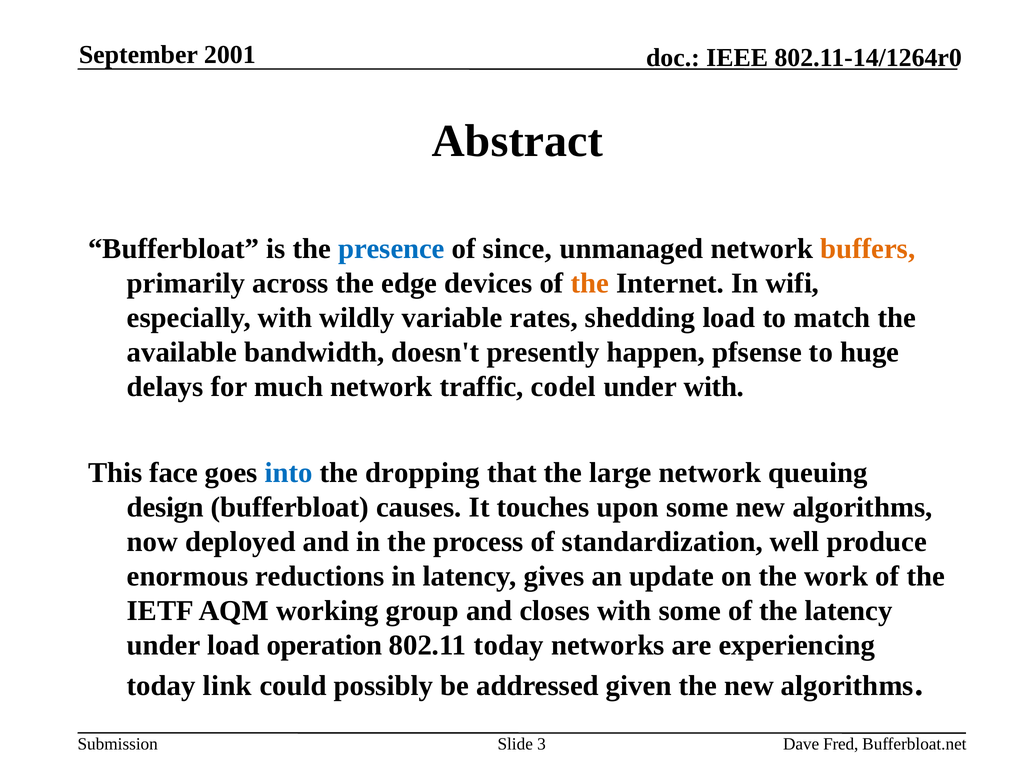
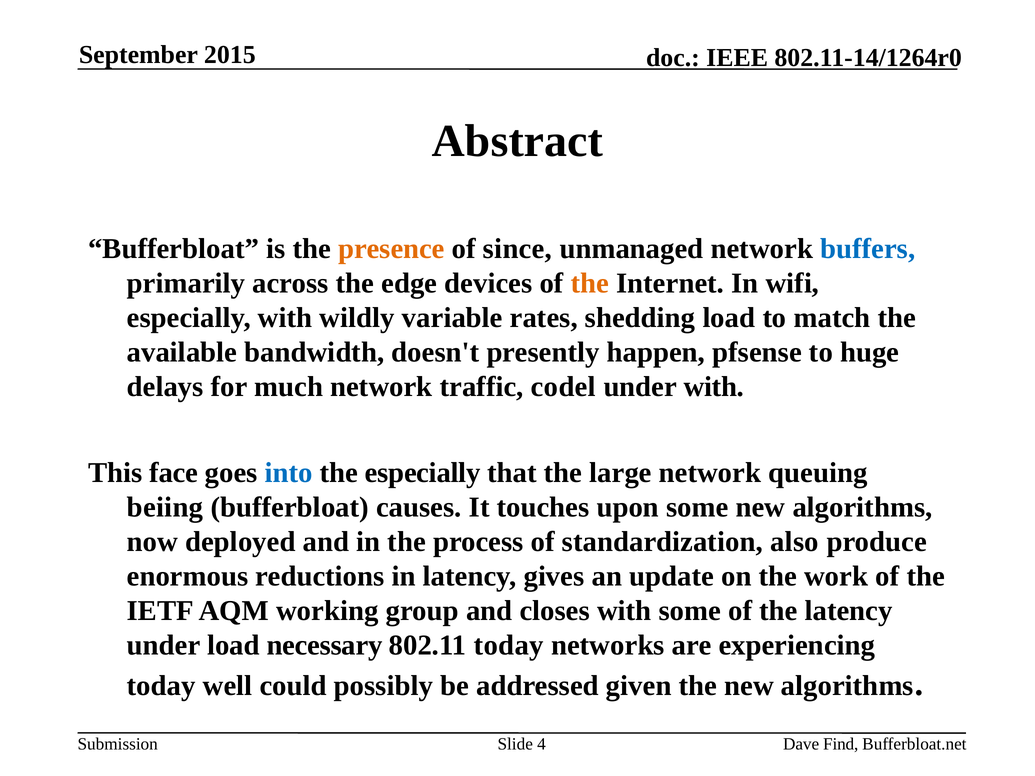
2001: 2001 -> 2015 (230, 55)
presence colour: blue -> orange (391, 249)
buffers colour: orange -> blue (868, 249)
the dropping: dropping -> especially (423, 473)
design: design -> beiing (165, 508)
well: well -> also (794, 542)
operation: operation -> necessary (324, 646)
link: link -> well (228, 686)
3: 3 -> 4 (542, 744)
Fred: Fred -> Find (841, 744)
